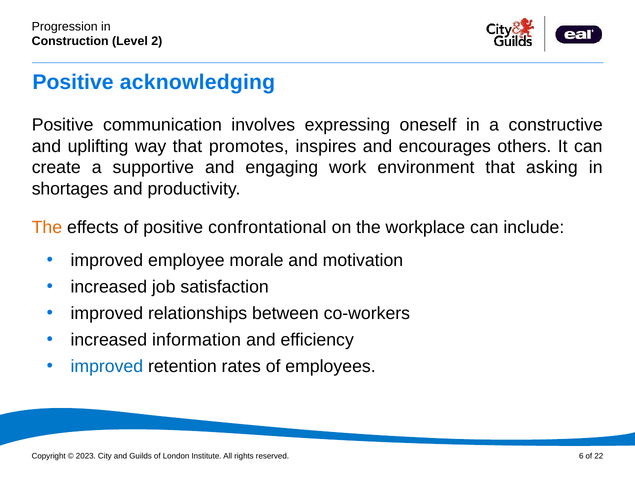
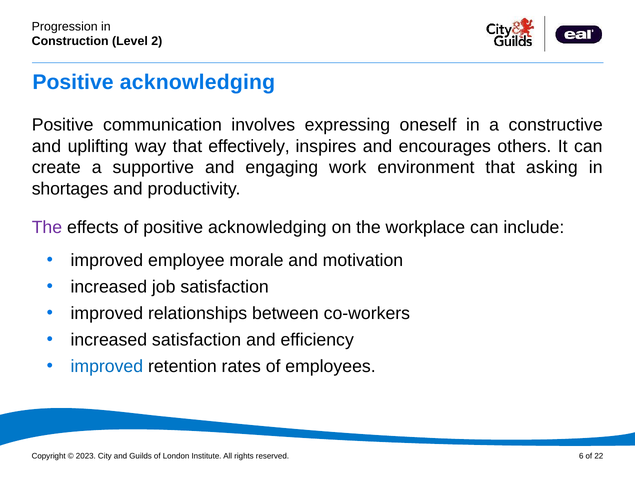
promotes: promotes -> effectively (249, 146)
The colour: orange -> purple (47, 227)
of positive confrontational: confrontational -> acknowledging (267, 227)
increased information: information -> satisfaction (197, 339)
